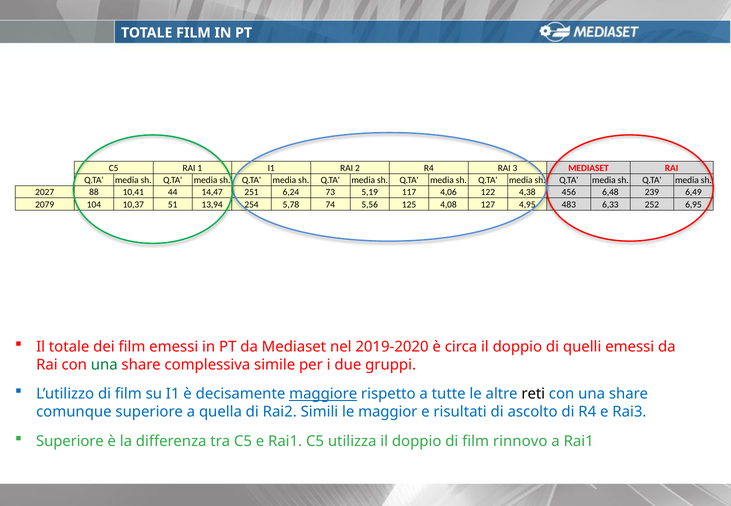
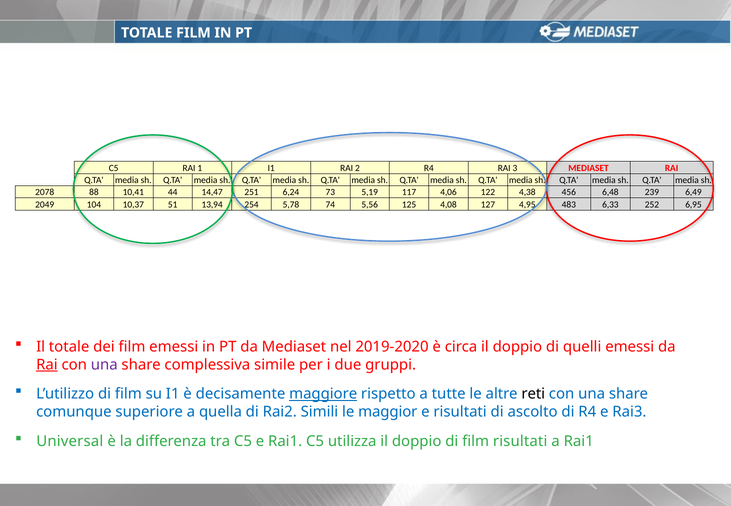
2027: 2027 -> 2078 (45, 192)
2079: 2079 -> 2049 (45, 205)
Rai underline: none -> present (47, 365)
una colour: green -> purple (104, 365)
Superiore: Superiore -> Universal (70, 441)
film rinnovo: rinnovo -> risultati (520, 441)
